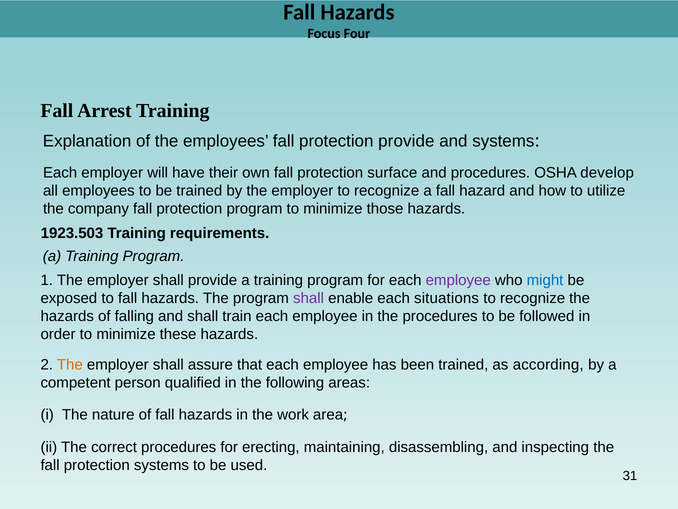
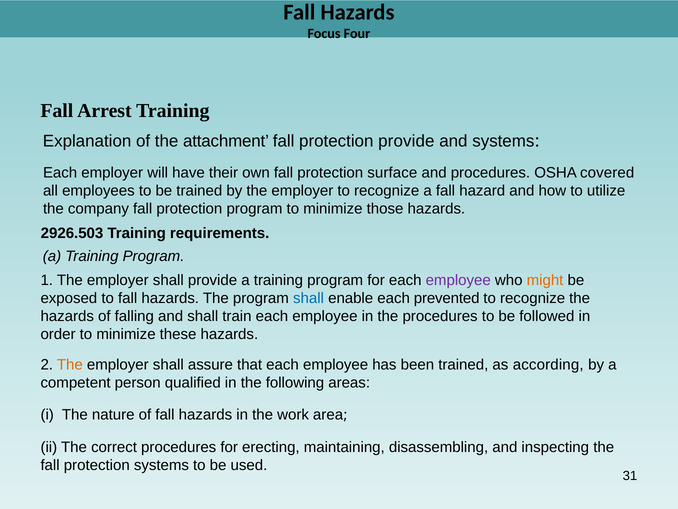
the employees: employees -> attachment (226, 141)
develop: develop -> covered (607, 172)
1923.503: 1923.503 -> 2926.503 (72, 233)
might colour: blue -> orange (545, 280)
shall colour: purple -> blue (309, 298)
situations: situations -> prevented (447, 298)
